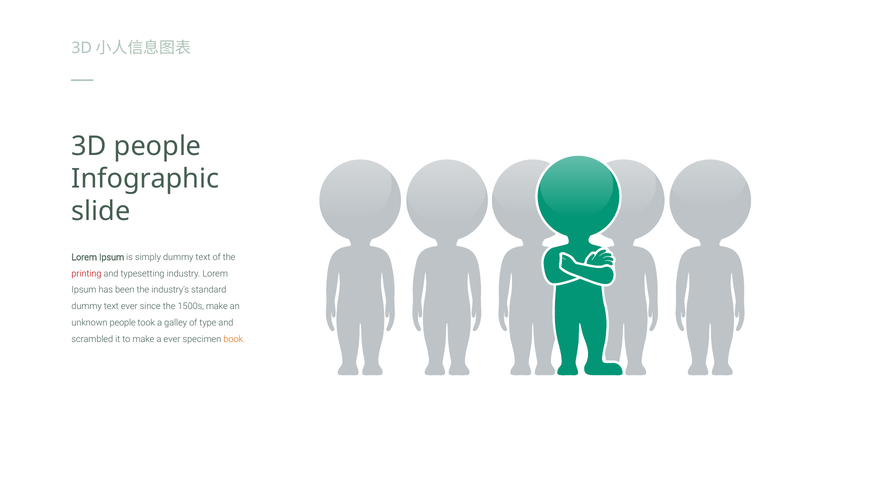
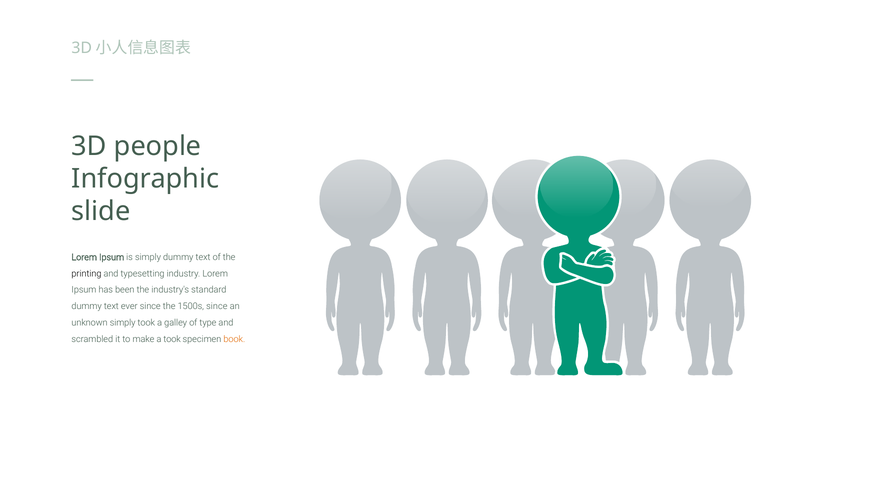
printing colour: red -> black (86, 273)
1500s make: make -> since (217, 306)
unknown people: people -> simply (123, 322)
a ever: ever -> took (172, 339)
